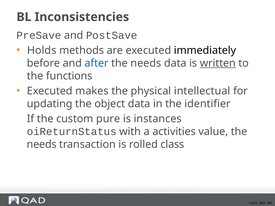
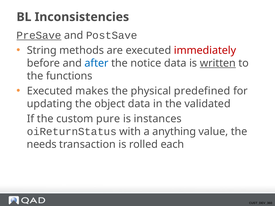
PreSave underline: none -> present (39, 35)
Holds: Holds -> String (42, 50)
immediately colour: black -> red (205, 50)
needs: needs -> notice (146, 63)
intellectual: intellectual -> predefined (202, 91)
identifier: identifier -> validated (208, 104)
activities: activities -> anything (174, 132)
class: class -> each (172, 145)
